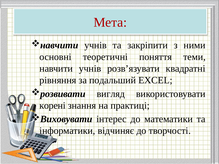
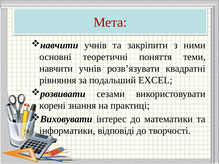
вигляд: вигляд -> сезами (111, 94)
відчиняє: відчиняє -> відповіді (116, 131)
